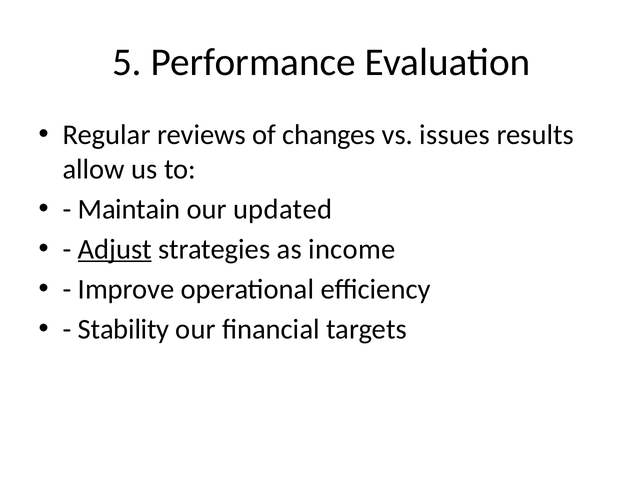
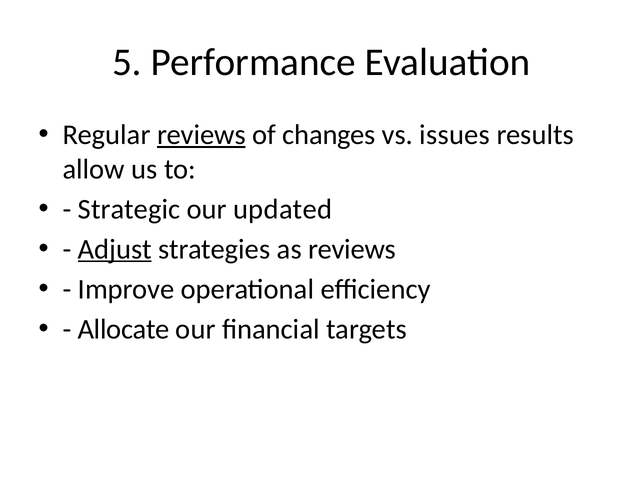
reviews underline: none -> present (201, 135)
Maintain: Maintain -> Strategic (129, 209)
as income: income -> reviews (352, 249)
Stability: Stability -> Allocate (124, 329)
